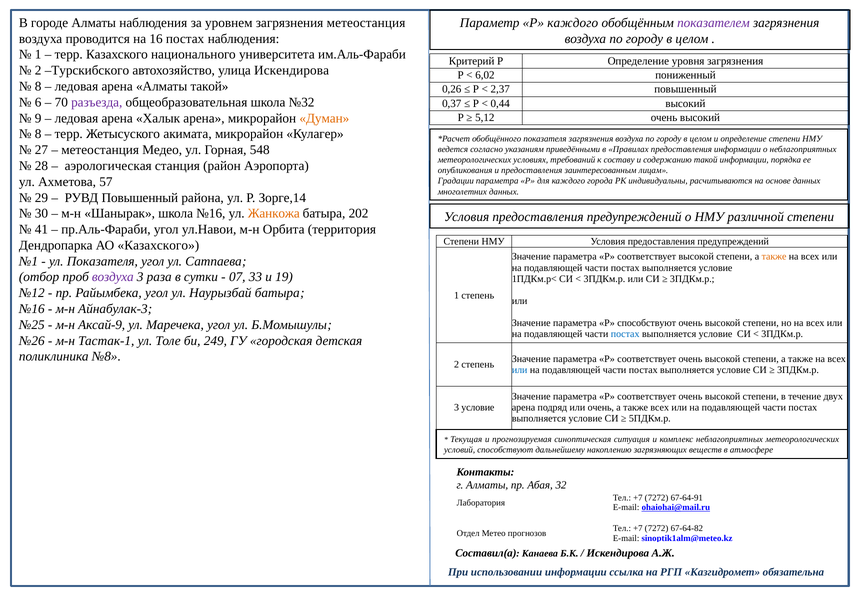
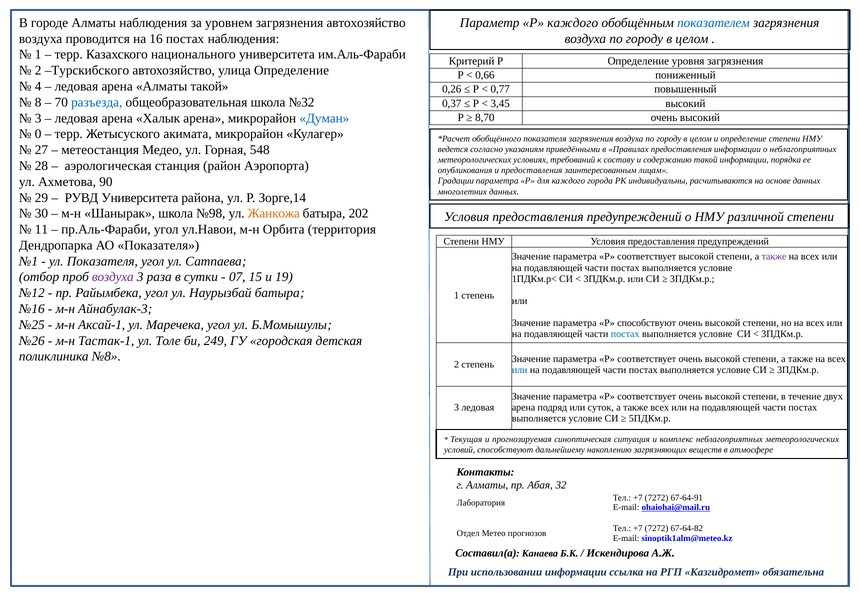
загрязнения метеостанция: метеостанция -> автохозяйство (366, 23)
показателем colour: purple -> blue (713, 23)
улица Искендирова: Искендирова -> Определение (292, 70)
6,02: 6,02 -> 0,66 (485, 75)
8: 8 -> 4 (38, 86)
2,37: 2,37 -> 0,77 (500, 89)
6: 6 -> 8 (38, 102)
разъезда colour: purple -> blue (97, 102)
0,44: 0,44 -> 3,45 (500, 103)
9: 9 -> 3 (38, 118)
Думан colour: orange -> blue (324, 118)
5,12: 5,12 -> 8,70 (485, 118)
8: 8 -> 0 (38, 134)
57: 57 -> 90 (106, 182)
РУВД Повышенный: Повышенный -> Университета (140, 197)
школа №16: №16 -> №98 (211, 213)
41: 41 -> 11 (41, 229)
АО Казахского: Казахского -> Показателя (158, 245)
также colour: orange -> purple (774, 256)
33: 33 -> 15 (255, 277)
Аксай-9: Аксай-9 -> Аксай-1 (102, 324)
3 условие: условие -> ледовая (478, 407)
или очень: очень -> суток (601, 407)
